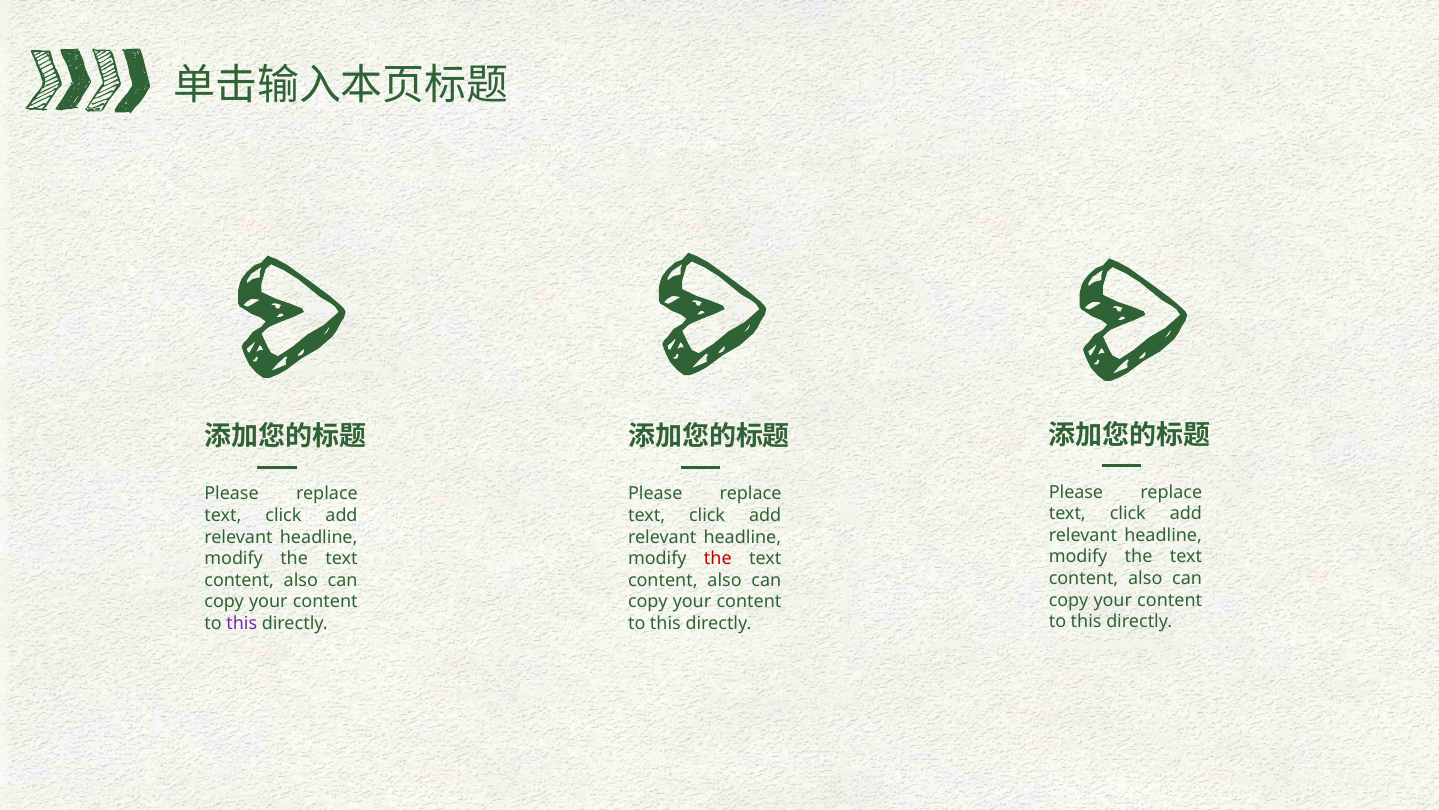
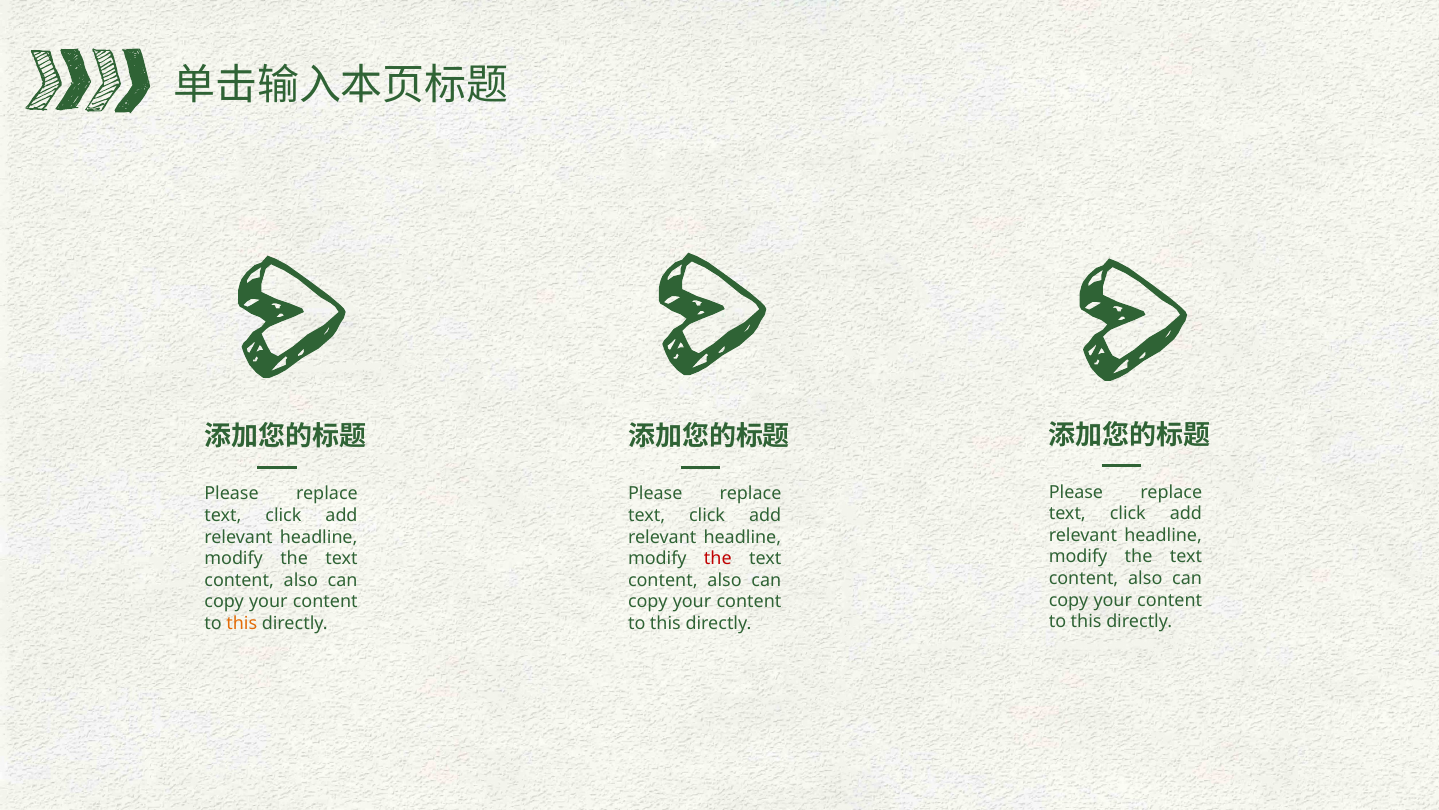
this colour: purple -> orange (242, 623)
